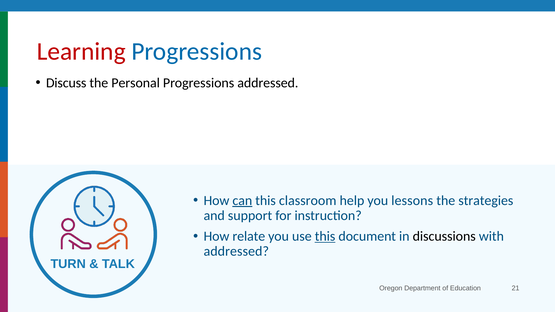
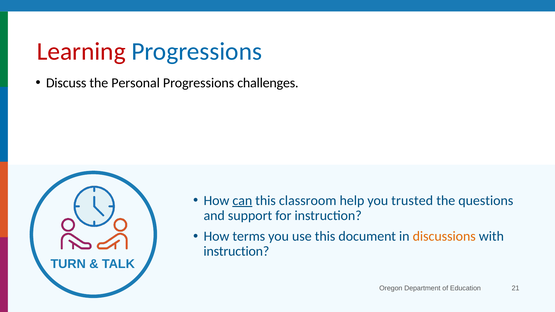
Progressions addressed: addressed -> challenges (268, 83)
lessons: lessons -> trusted (412, 201)
strategies: strategies -> questions (486, 201)
relate: relate -> terms (249, 236)
this underline: present -> none (325, 236)
discussions colour: black -> orange (444, 236)
addressed: addressed -> instruction (236, 251)
